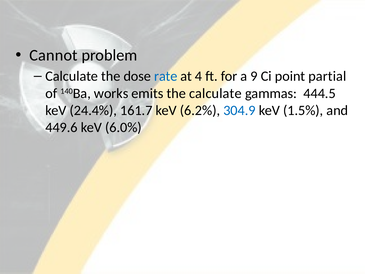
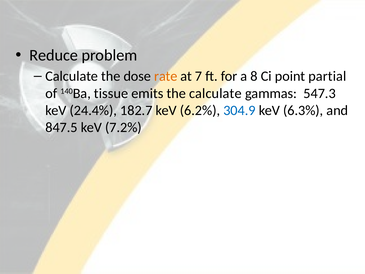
Cannot: Cannot -> Reduce (54, 55)
rate colour: blue -> orange (166, 76)
4: 4 -> 7 (199, 76)
9: 9 -> 8 (254, 76)
works: works -> tissue (111, 93)
444.5: 444.5 -> 547.3 (320, 93)
161.7: 161.7 -> 182.7 (136, 110)
1.5%: 1.5% -> 6.3% (303, 110)
449.6: 449.6 -> 847.5 (62, 127)
6.0%: 6.0% -> 7.2% (123, 127)
